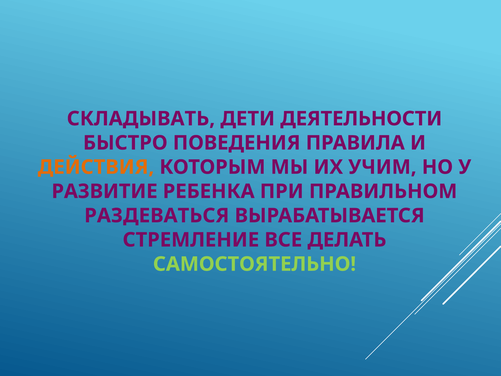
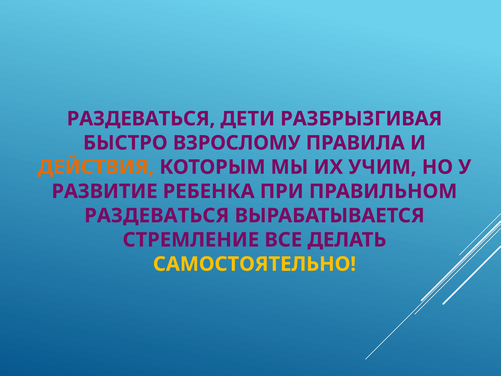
СКЛАДЫВАТЬ: СКЛАДЫВАТЬ -> РАЗДЕВАТЬСЯ (141, 119)
ДЕЯТЕЛЬНОСТИ: ДЕЯТЕЛЬНОСТИ -> РАЗБРЫЗГИВАЯ (361, 119)
ПОВЕДЕНИЯ: ПОВЕДЕНИЯ -> ВЗРОСЛОМУ (237, 143)
САМОСТОЯТЕЛЬНО colour: light green -> yellow (255, 264)
